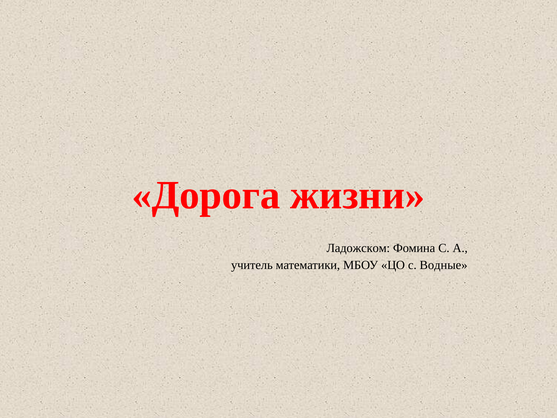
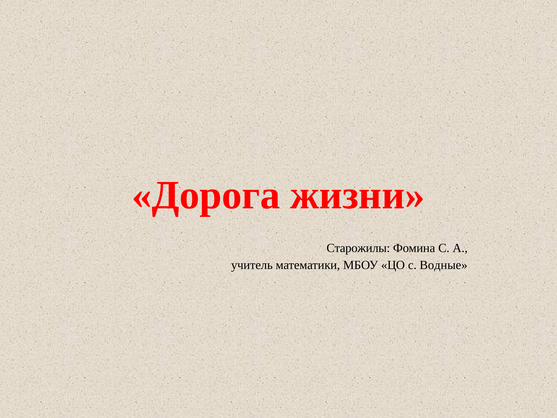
Ладожском: Ладожском -> Старожилы (358, 248)
